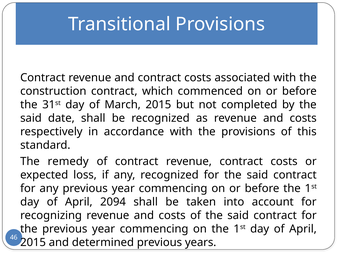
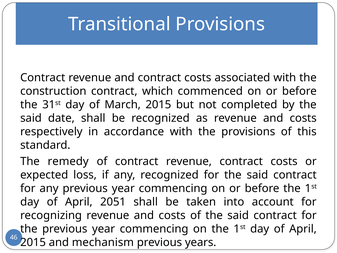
2094: 2094 -> 2051 (113, 202)
determined: determined -> mechanism (103, 242)
